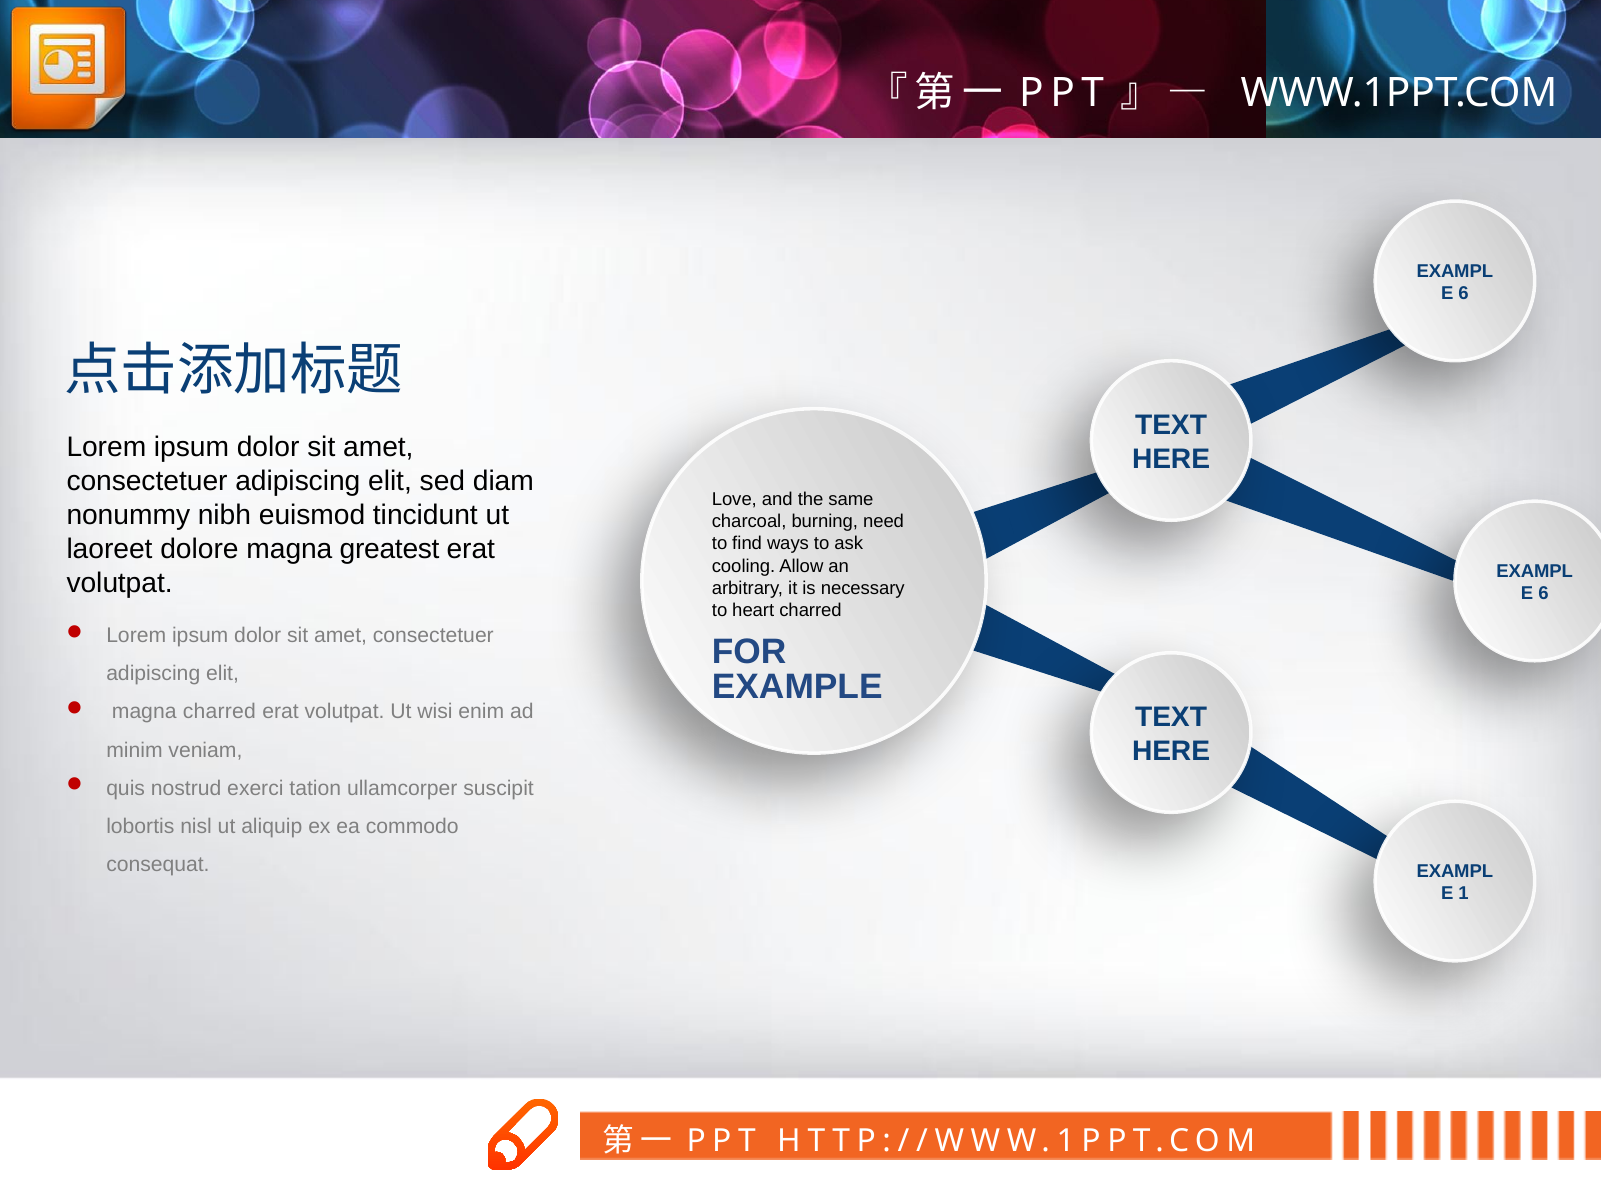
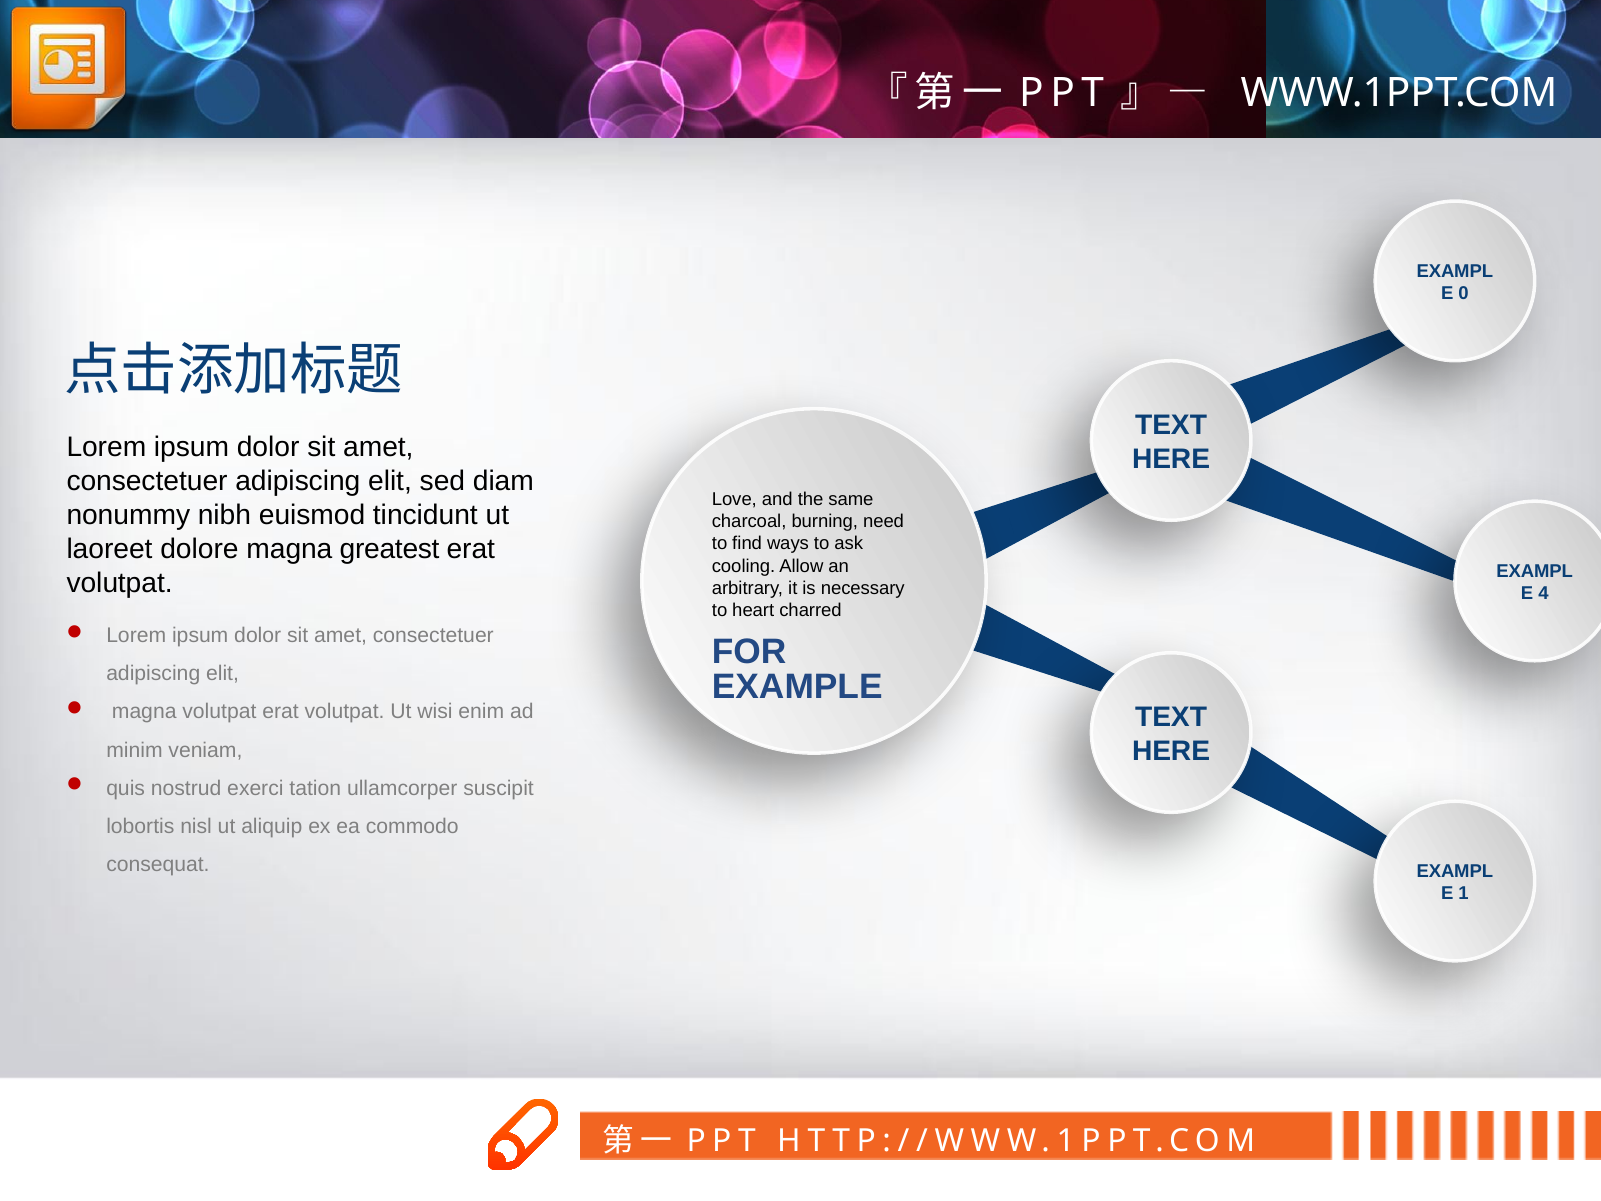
6: 6 -> 0 (1464, 293)
6: 6 -> 4 (1543, 593)
magna charred: charred -> volutpat (219, 712)
